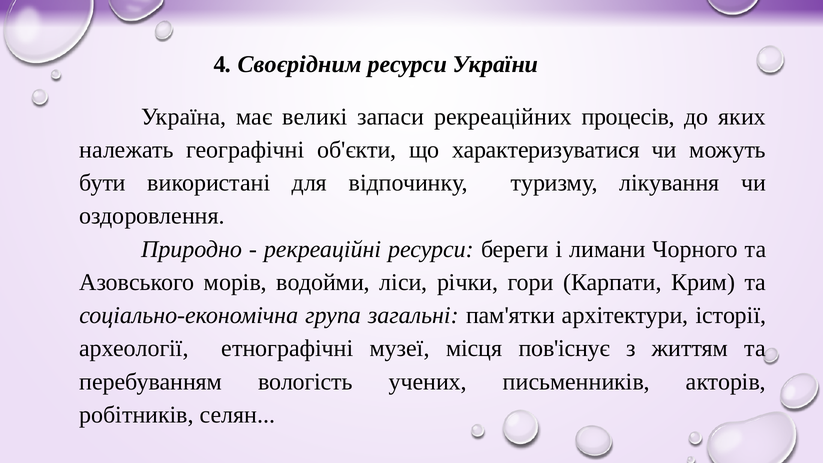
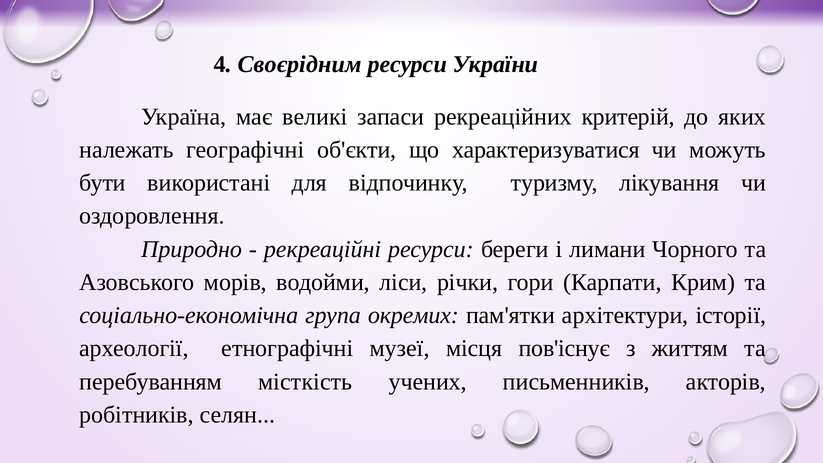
процесів: процесів -> критерій (628, 117)
загальні: загальні -> окремих (413, 315)
вологість: вологість -> місткість (305, 382)
